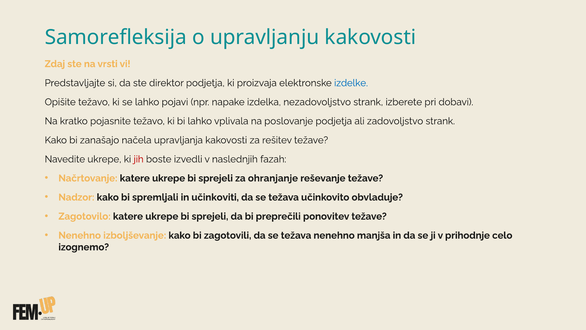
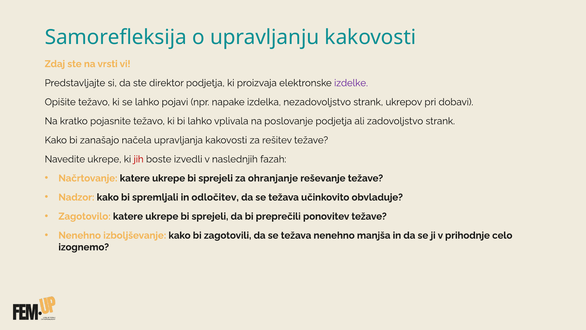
izdelke colour: blue -> purple (351, 83)
izberete: izberete -> ukrepov (404, 102)
učinkoviti: učinkoviti -> odločitev (215, 197)
